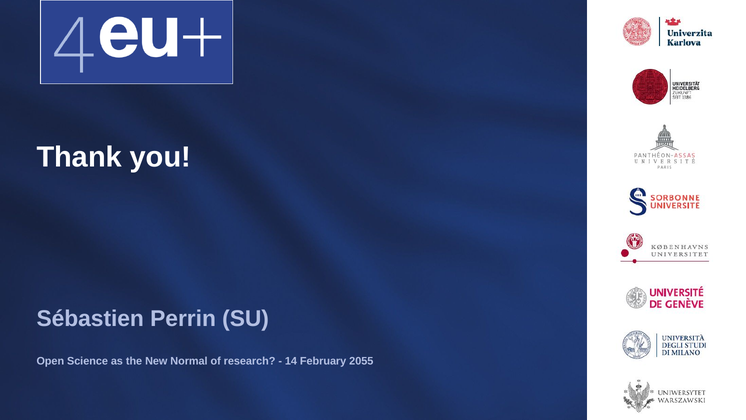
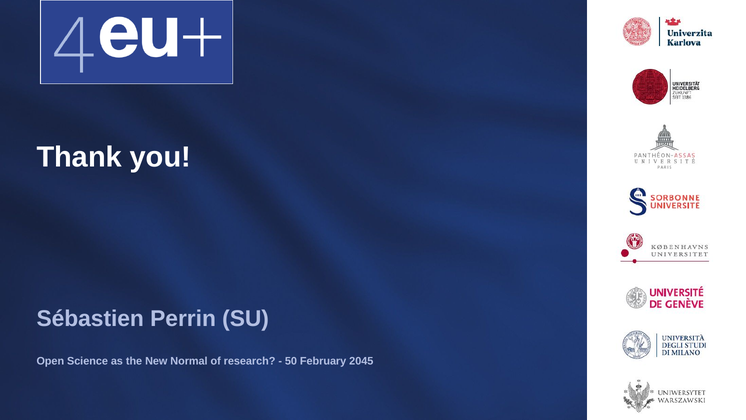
14: 14 -> 50 (291, 361)
2055: 2055 -> 2045 (361, 361)
